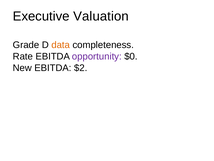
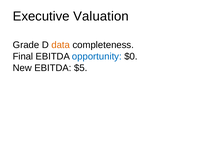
Rate: Rate -> Final (23, 56)
opportunity colour: purple -> blue (97, 56)
$2: $2 -> $5 (81, 68)
